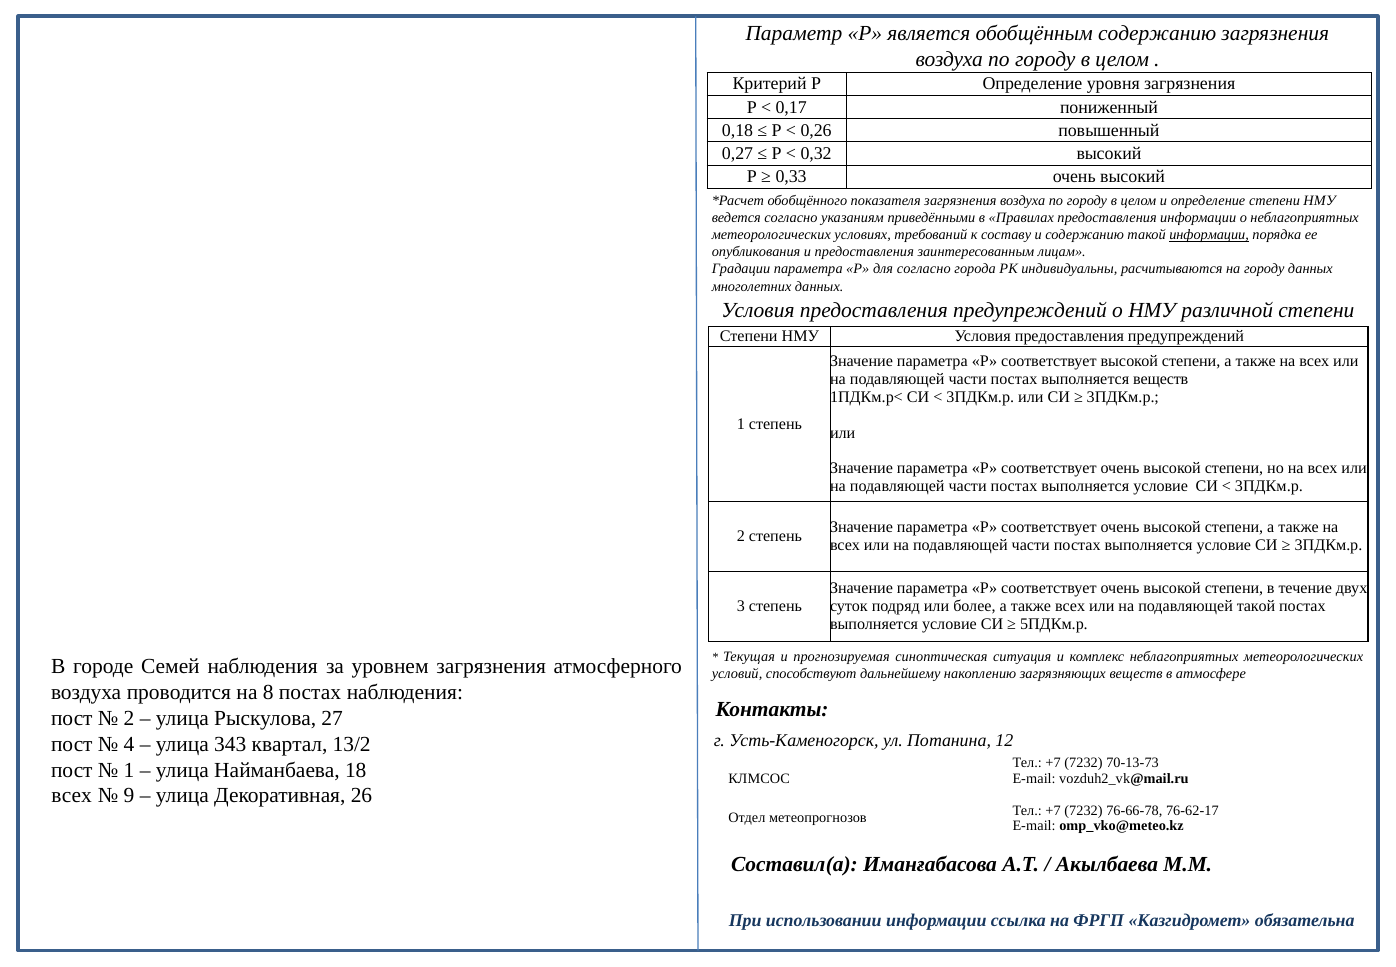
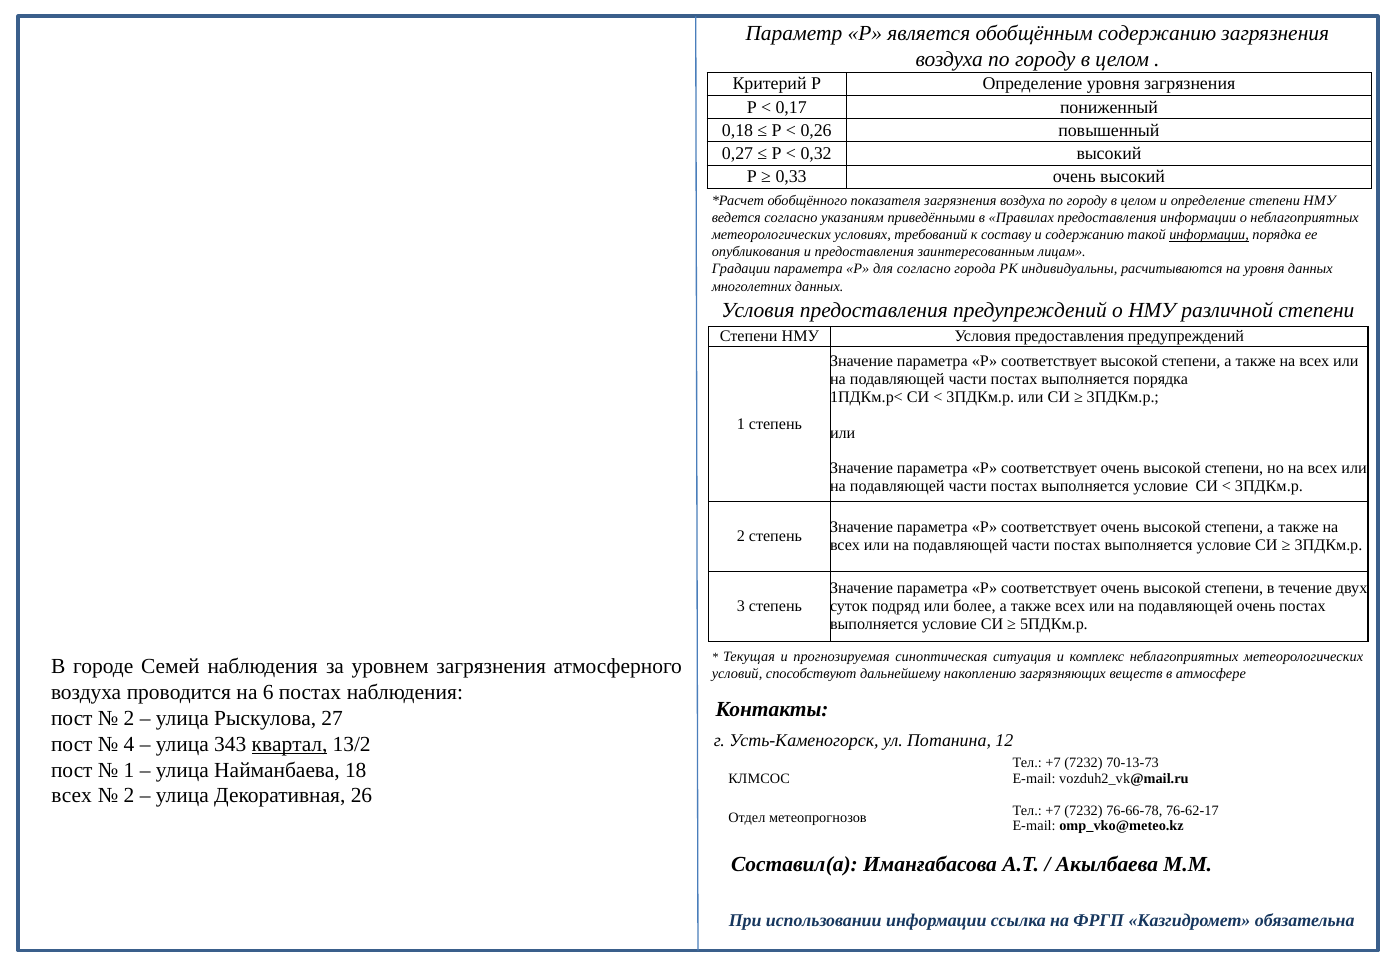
на городу: городу -> уровня (1264, 269)
выполняется веществ: веществ -> порядка (1161, 379)
подавляющей такой: такой -> очень (1256, 606)
8: 8 -> 6 (268, 692)
квартал underline: none -> present (290, 744)
9: 9 -> 2 (129, 795)
